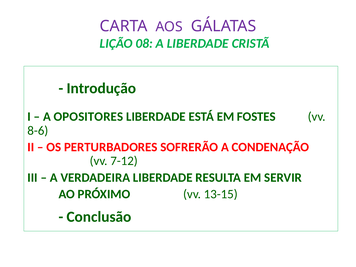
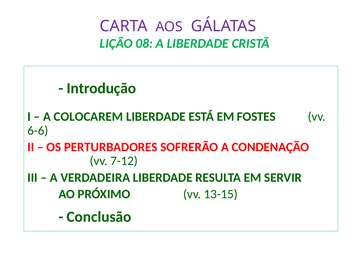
OPOSITORES: OPOSITORES -> COLOCAREM (88, 117)
8-6: 8-6 -> 6-6 (38, 131)
